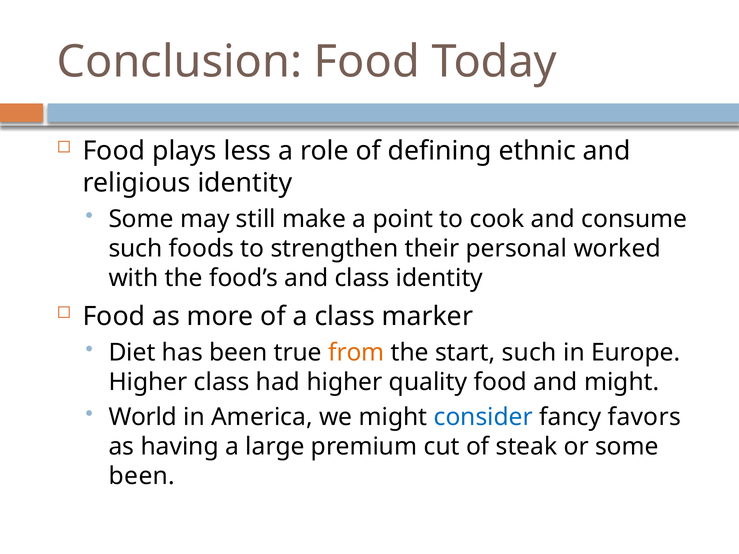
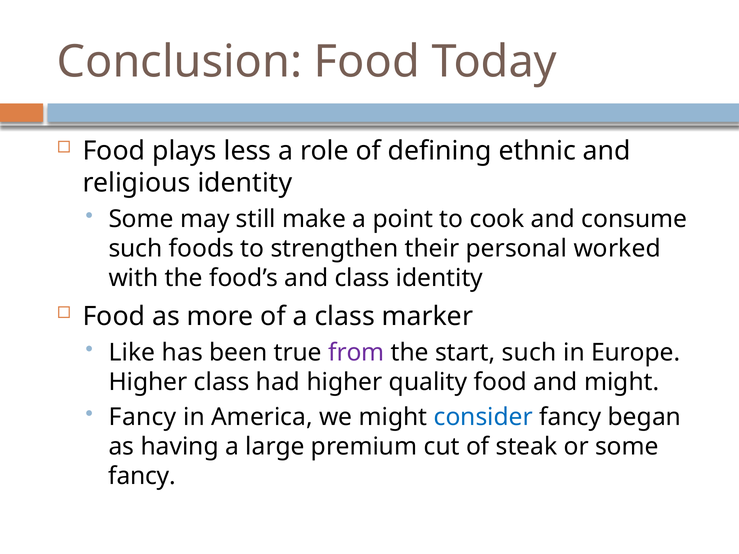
Diet: Diet -> Like (132, 353)
from colour: orange -> purple (356, 353)
World: World -> Fancy (143, 417)
favors: favors -> began (644, 417)
been: been -> fancy (142, 477)
